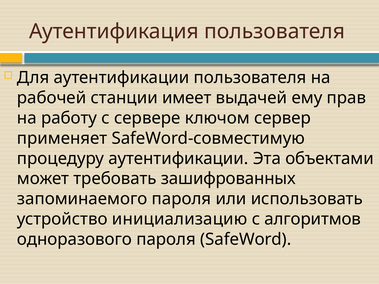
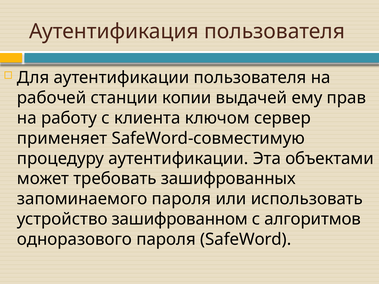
имеет: имеет -> копии (187, 98)
сервере: сервере -> клиента (147, 118)
инициализацию: инициализацию -> зашифрованном (180, 219)
